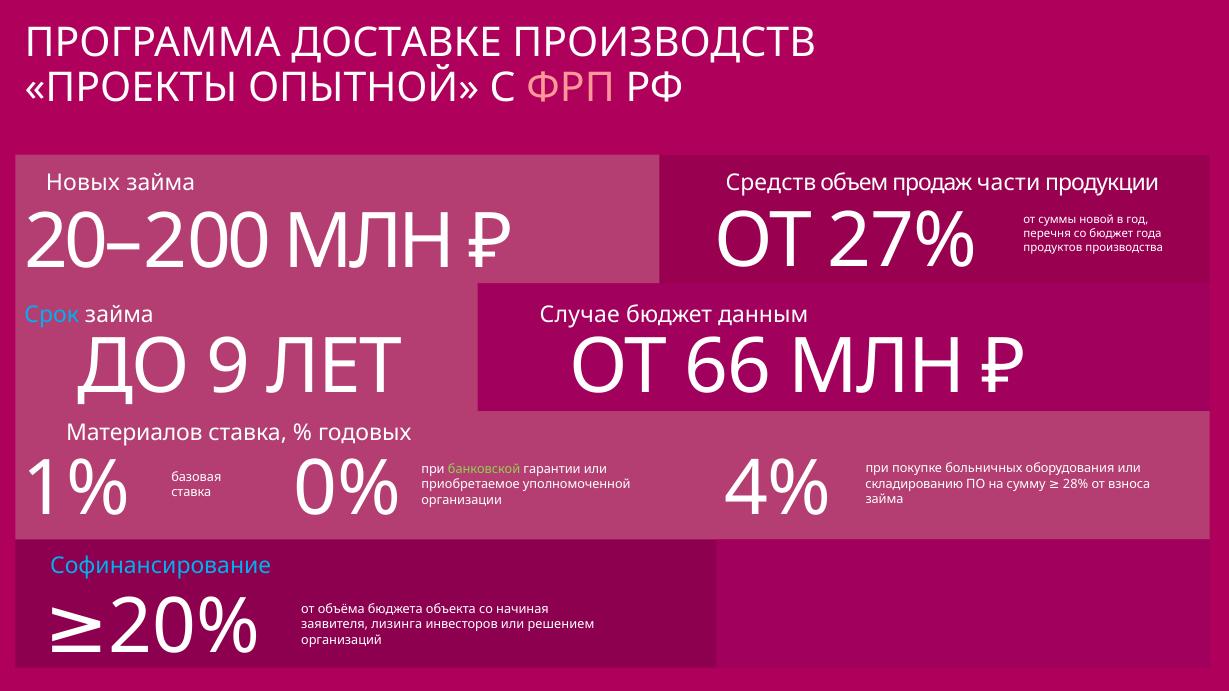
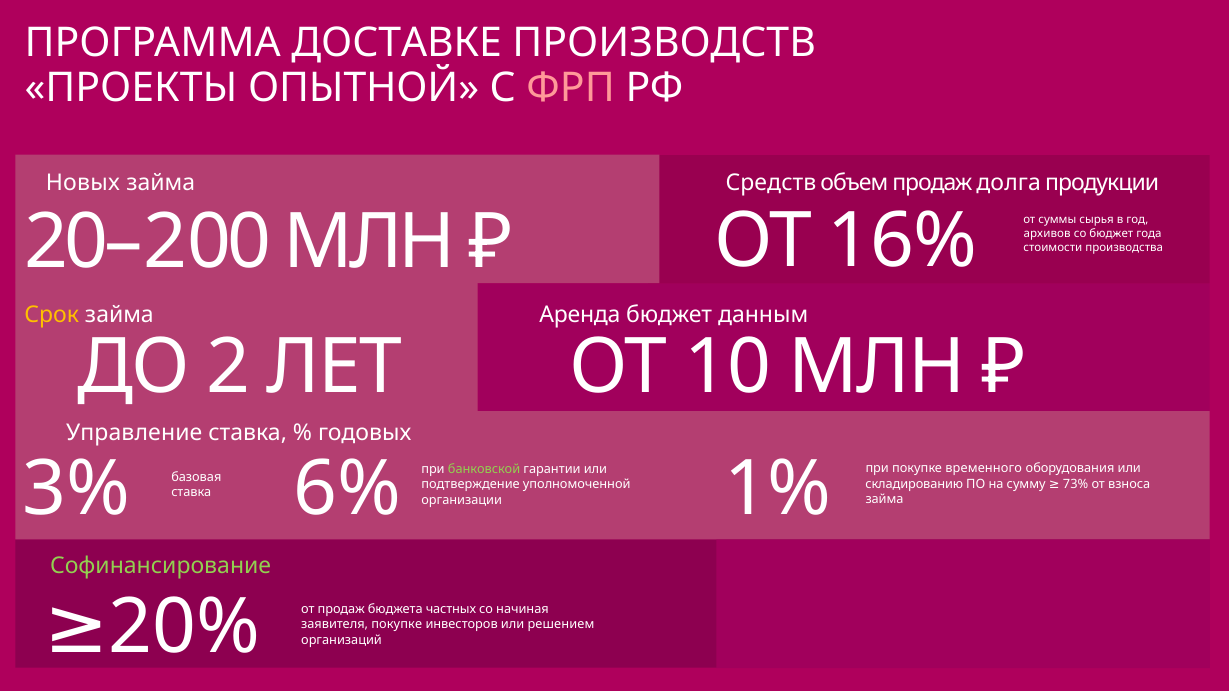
части: части -> долга (1009, 183)
27%: 27% -> 16% (903, 241)
новой: новой -> сырья (1097, 220)
перечня: перечня -> архивов (1047, 234)
продуктов: продуктов -> стоимости (1053, 248)
Срок colour: light blue -> yellow (52, 316)
Случае: Случае -> Аренда (580, 316)
9: 9 -> 2 (229, 367)
66: 66 -> 10 (728, 367)
Материалов: Материалов -> Управление (134, 433)
1%: 1% -> 3% (76, 489)
28%: 28% -> 73% (1076, 484)
приобретаемое: приобретаемое -> подтверждение (471, 485)
0%: 0% -> 6% (347, 489)
4%: 4% -> 1% (778, 489)
больничных: больничных -> временного (984, 469)
Софинансирование colour: light blue -> light green (161, 566)
от объёма: объёма -> продаж (341, 610)
объекта: объекта -> частных (451, 610)
заявителя лизинга: лизинга -> покупке (397, 625)
